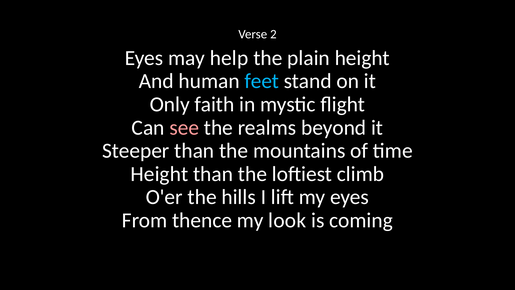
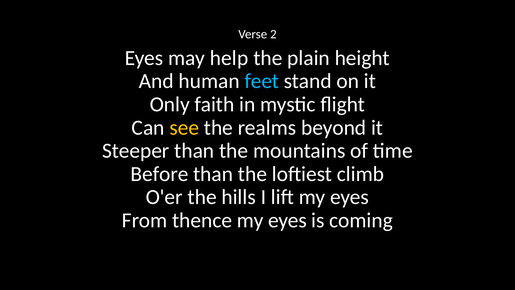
see colour: pink -> yellow (184, 127)
Height: Height -> Before (159, 174)
thence my look: look -> eyes (287, 220)
